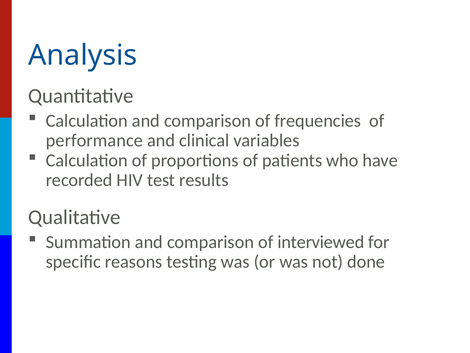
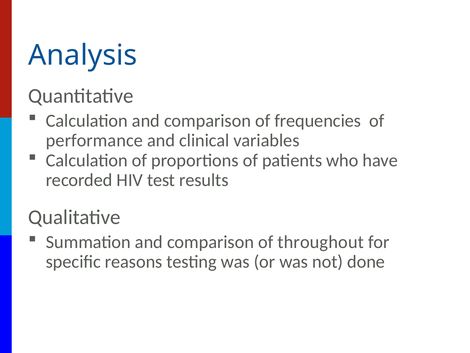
interviewed: interviewed -> throughout (321, 242)
